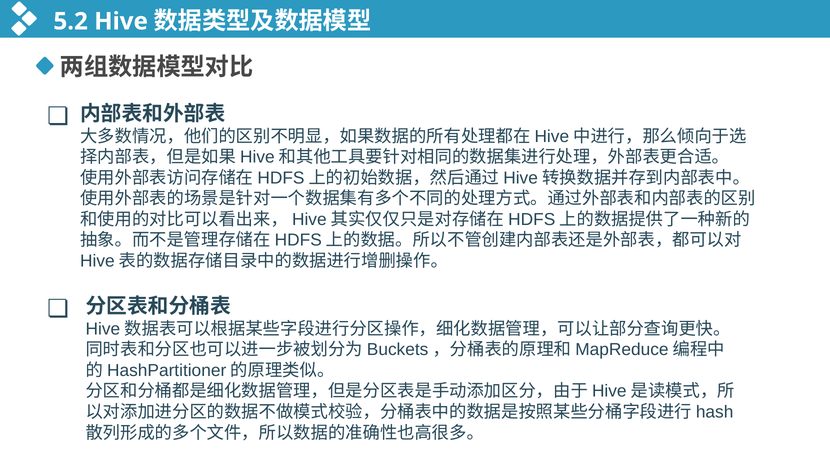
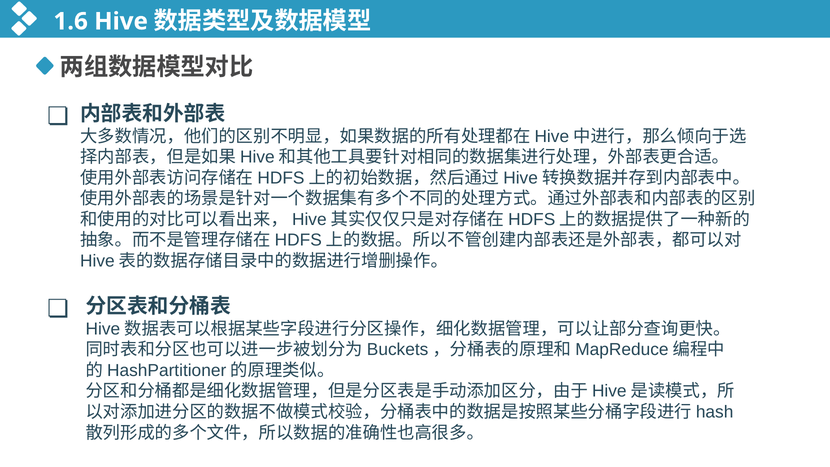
5.2: 5.2 -> 1.6 (71, 21)
